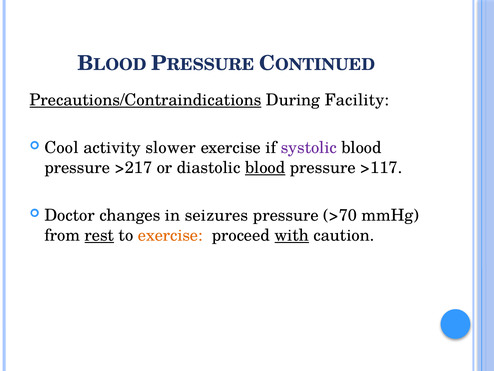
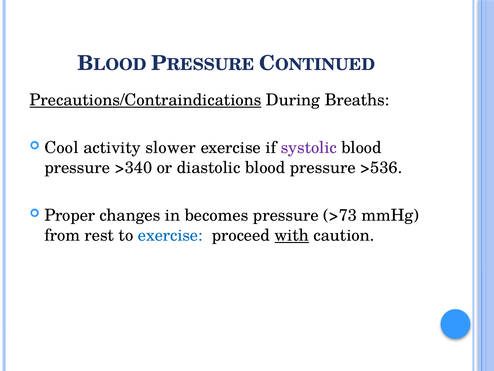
Facility: Facility -> Breaths (357, 100)
>217: >217 -> >340 (133, 167)
blood underline: present -> none (265, 167)
>117: >117 -> >536 (381, 167)
Doctor: Doctor -> Proper (70, 215)
seizures: seizures -> becomes (217, 215)
>70: >70 -> >73 (340, 215)
rest underline: present -> none (99, 235)
exercise colour: orange -> blue (170, 235)
